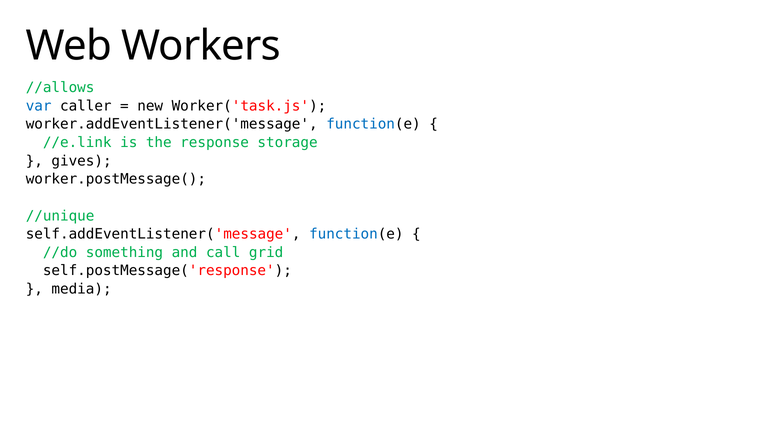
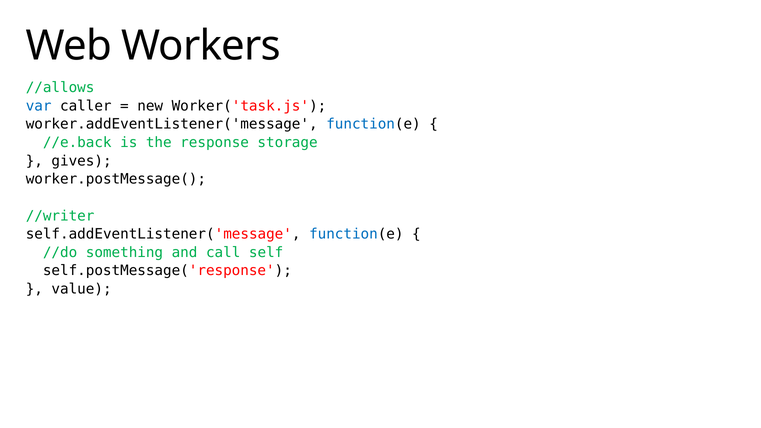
//e.link: //e.link -> //e.back (77, 143)
//unique: //unique -> //writer (60, 216)
grid: grid -> self (266, 252)
media: media -> value (82, 289)
